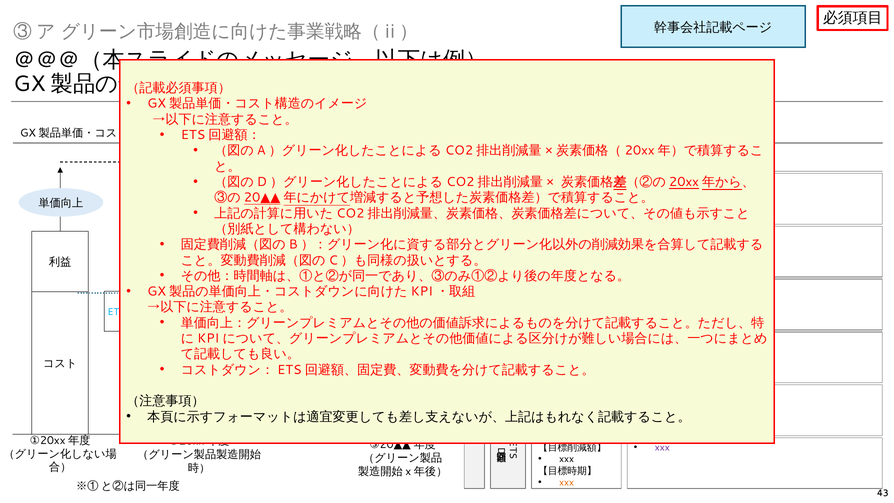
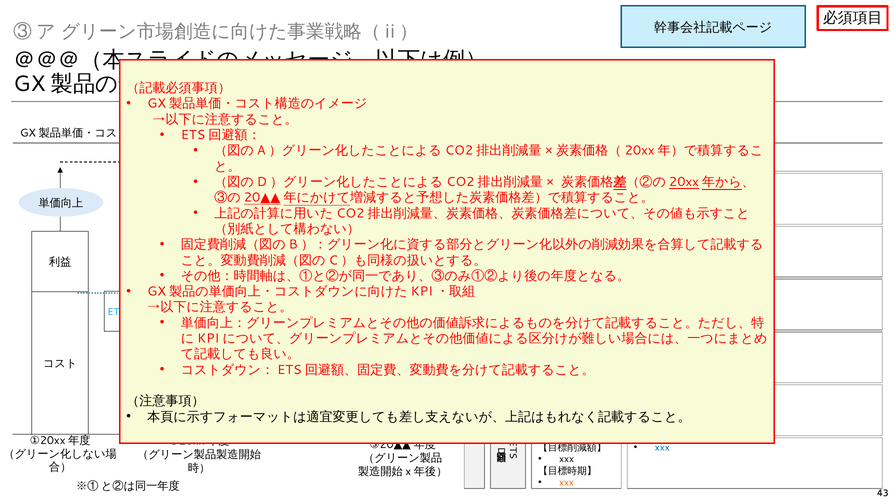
xxx colour: purple -> blue (662, 447)
